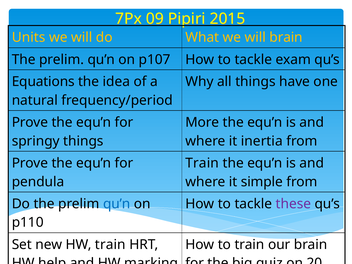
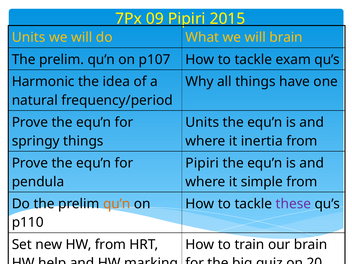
Equations: Equations -> Harmonic (43, 82)
More: More -> Units (202, 122)
Train: Train -> Pipiri (202, 163)
qu’n colour: blue -> orange (117, 204)
HW train: train -> from (110, 245)
